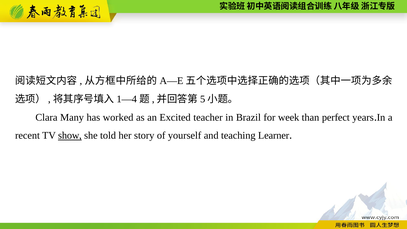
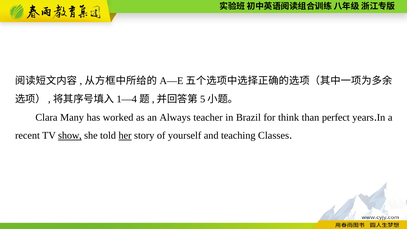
Excited: Excited -> Always (175, 117)
week: week -> think (289, 117)
her underline: none -> present (125, 136)
Learner: Learner -> Classes (274, 136)
